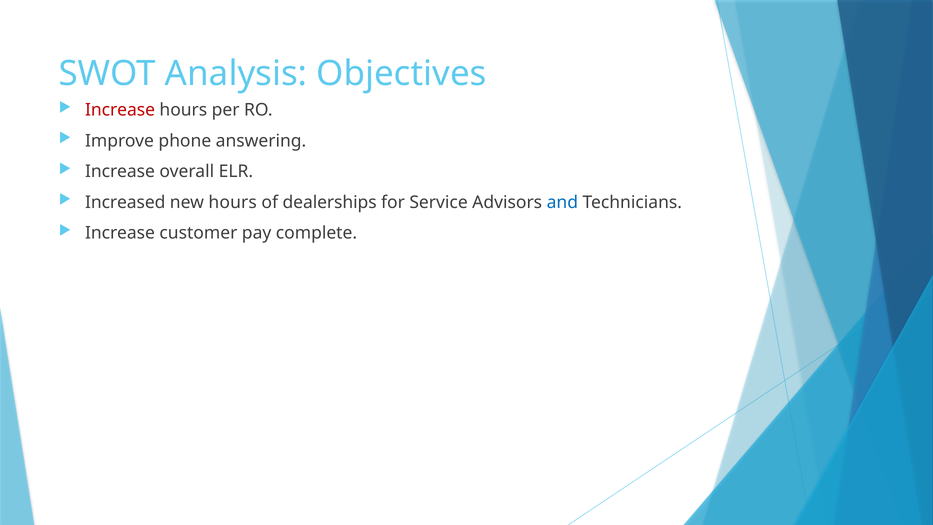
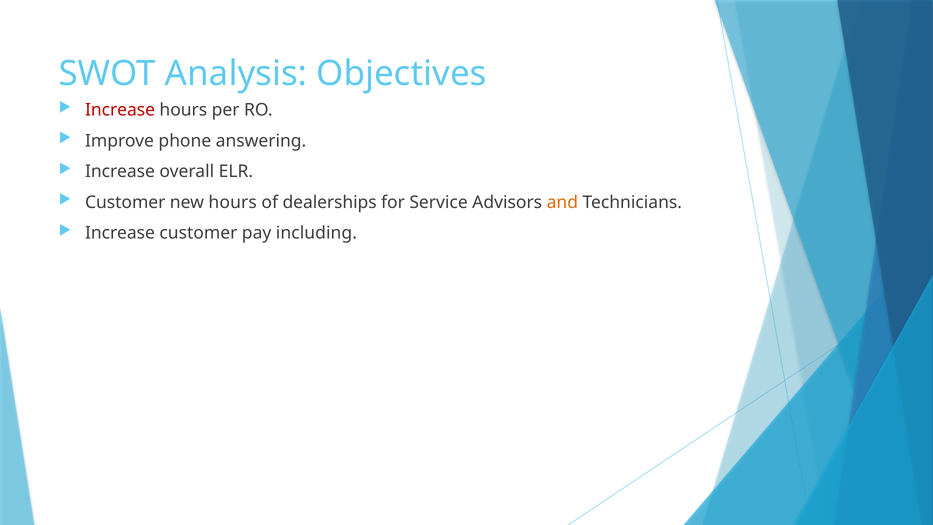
Increased: Increased -> Customer (125, 202)
and colour: blue -> orange (562, 202)
complete: complete -> including (316, 233)
